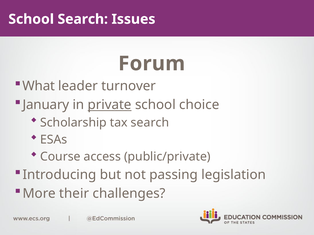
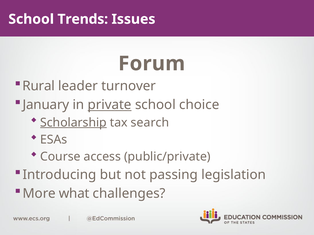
School Search: Search -> Trends (83, 19)
What: What -> Rural (39, 86)
Scholarship underline: none -> present (73, 123)
their: their -> what (74, 194)
